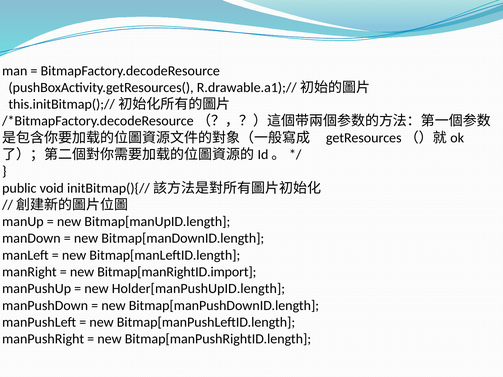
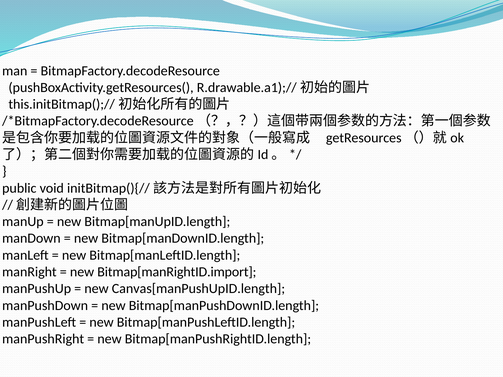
Holder[manPushUpID.length: Holder[manPushUpID.length -> Canvas[manPushUpID.length (198, 289)
